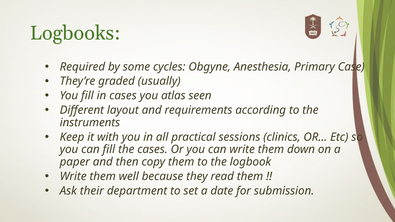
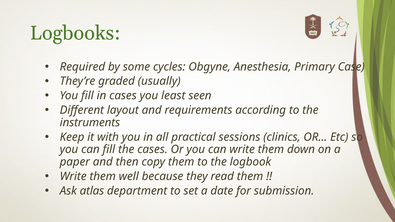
atlas: atlas -> least (173, 96)
their: their -> atlas (92, 191)
